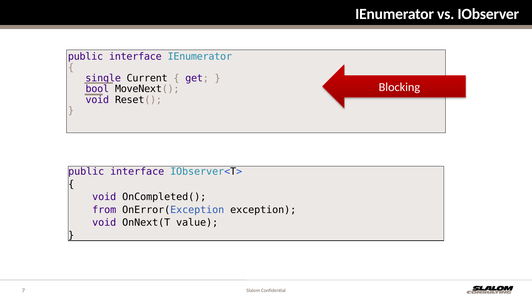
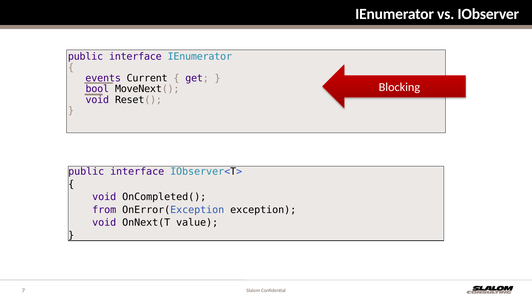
single: single -> events (103, 78)
